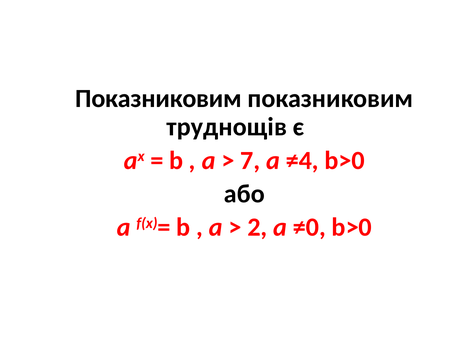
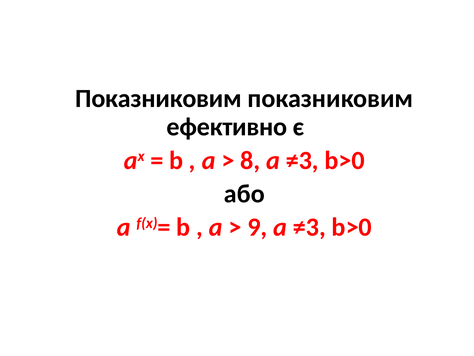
труднощів: труднощів -> ефективно (227, 127)
7: 7 -> 8 (250, 160)
≠4: ≠4 -> ≠3 (302, 160)
2: 2 -> 9 (257, 227)
≠0: ≠0 -> ≠3 (309, 227)
